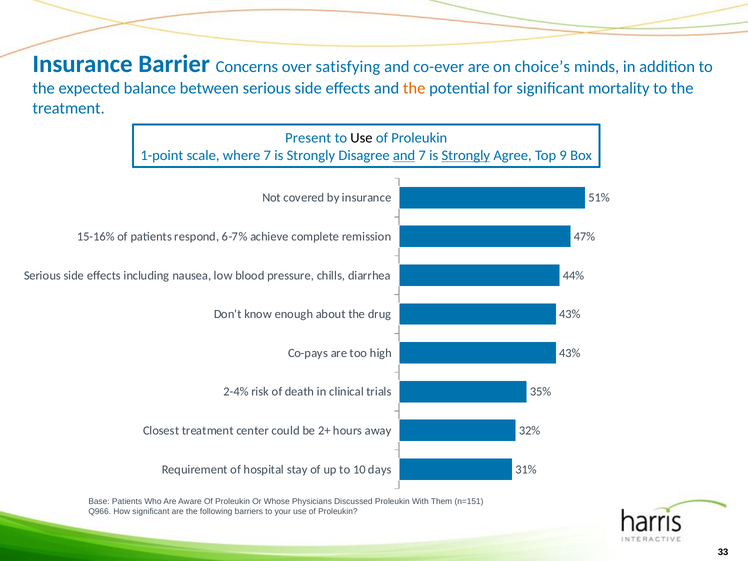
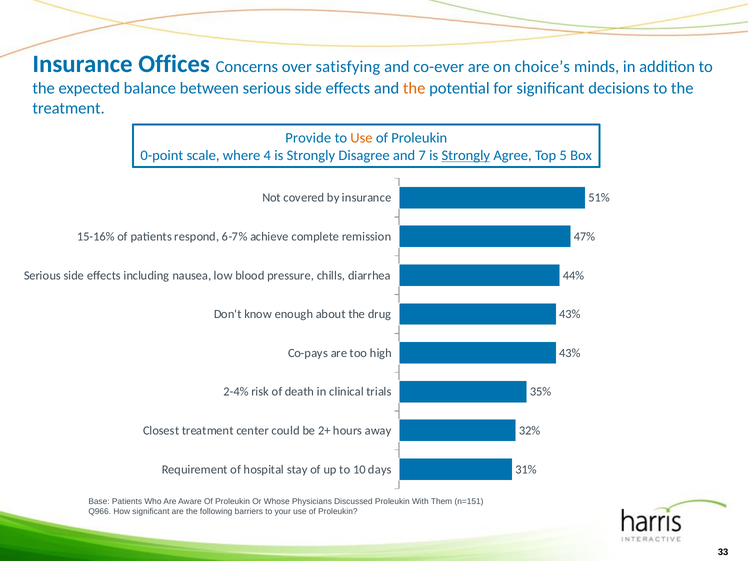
Barrier: Barrier -> Offices (174, 64)
mortality: mortality -> decisions (619, 88)
Present: Present -> Provide (308, 138)
Use colour: black -> orange (361, 138)
1-point: 1-point -> 0-point (162, 156)
where 7: 7 -> 4 (267, 156)
and underline: present -> none (404, 156)
9: 9 -> 5 (563, 156)
